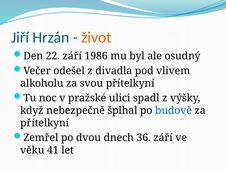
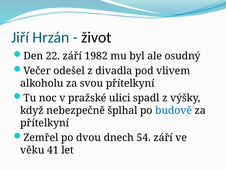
život colour: orange -> black (96, 37)
1986: 1986 -> 1982 (96, 56)
36: 36 -> 54 (144, 137)
